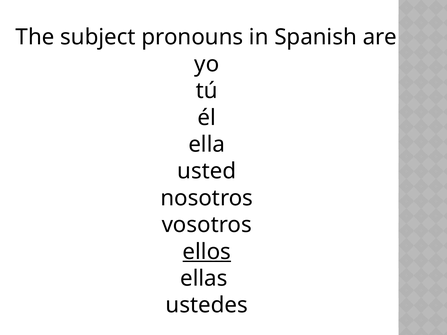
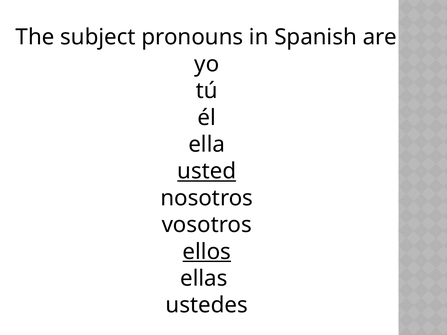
usted underline: none -> present (207, 171)
